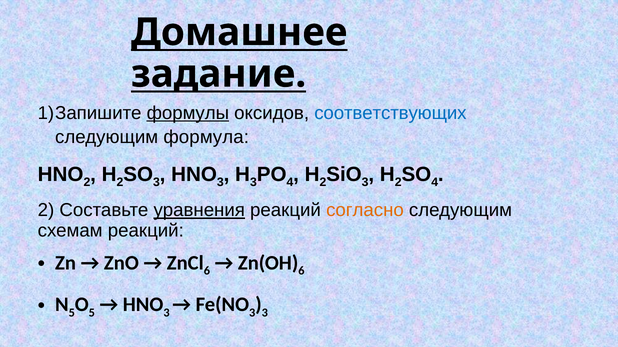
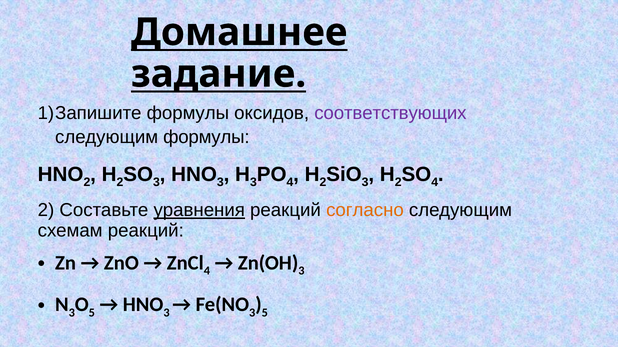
формулы underline: present -> none (188, 113)
соответствующих colour: blue -> purple (390, 113)
следующим формула: формула -> формулы (206, 137)
6: 6 -> 4 (207, 271)
6: 6 -> 3 (301, 271)
5: 5 -> 3 (72, 313)
3: 3 -> 5 (265, 313)
